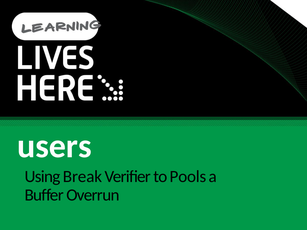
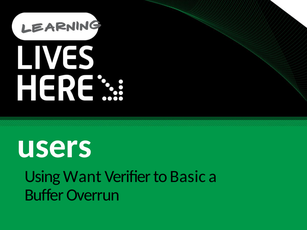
Break: Break -> Want (82, 177)
Pools: Pools -> Basic (188, 177)
